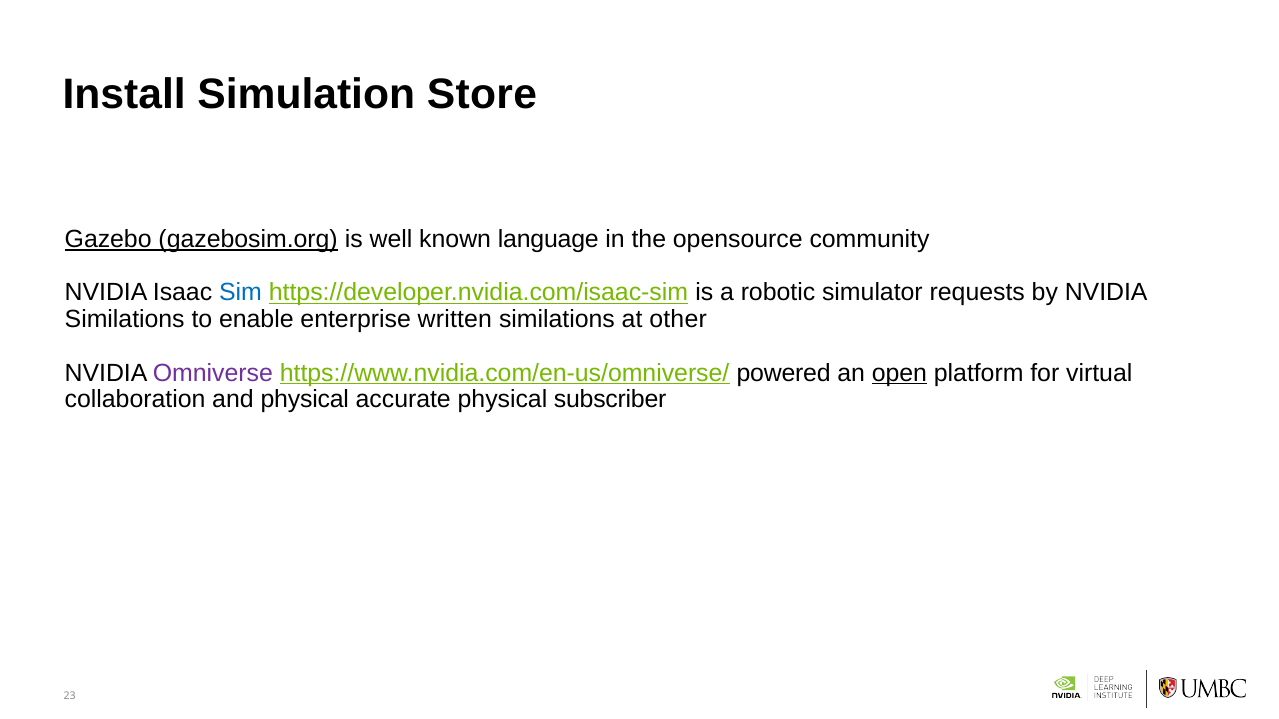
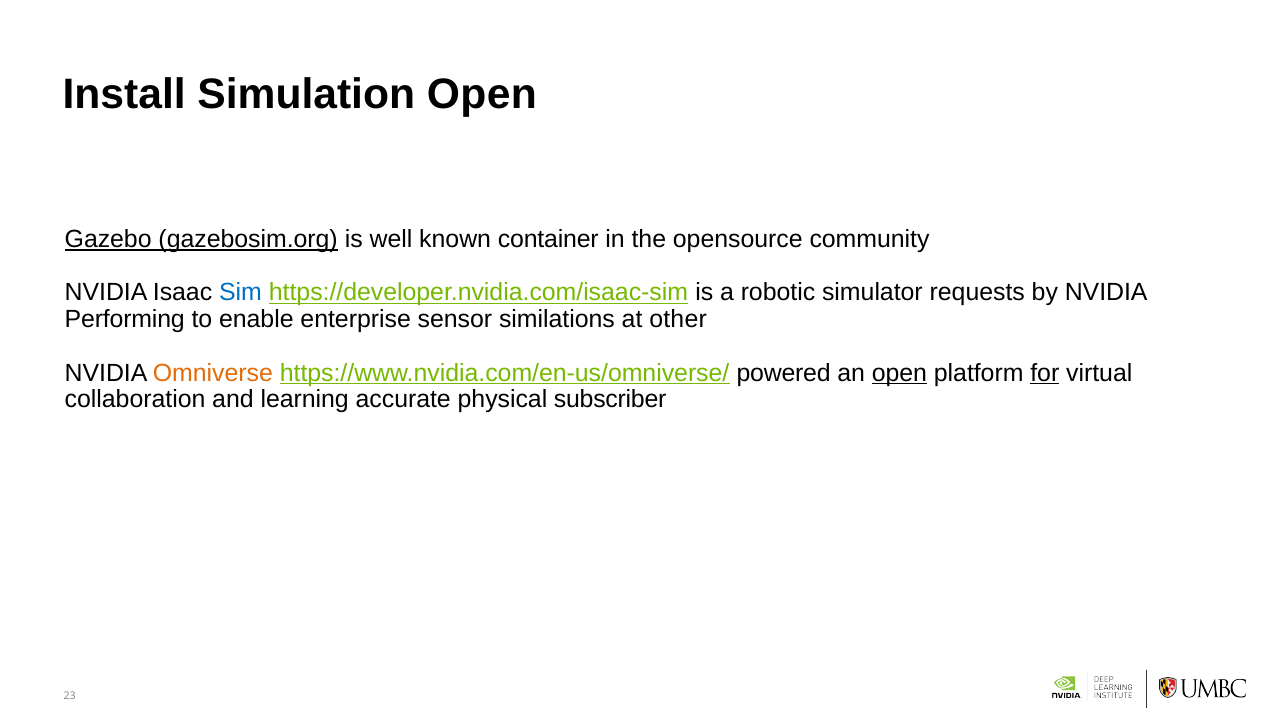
Simulation Store: Store -> Open (482, 95)
language: language -> container (548, 239)
Similations: Similations -> Performing (125, 320)
written: written -> sensor (455, 320)
Omniverse colour: purple -> orange (213, 373)
for underline: none -> present (1045, 373)
and physical: physical -> learning (305, 400)
